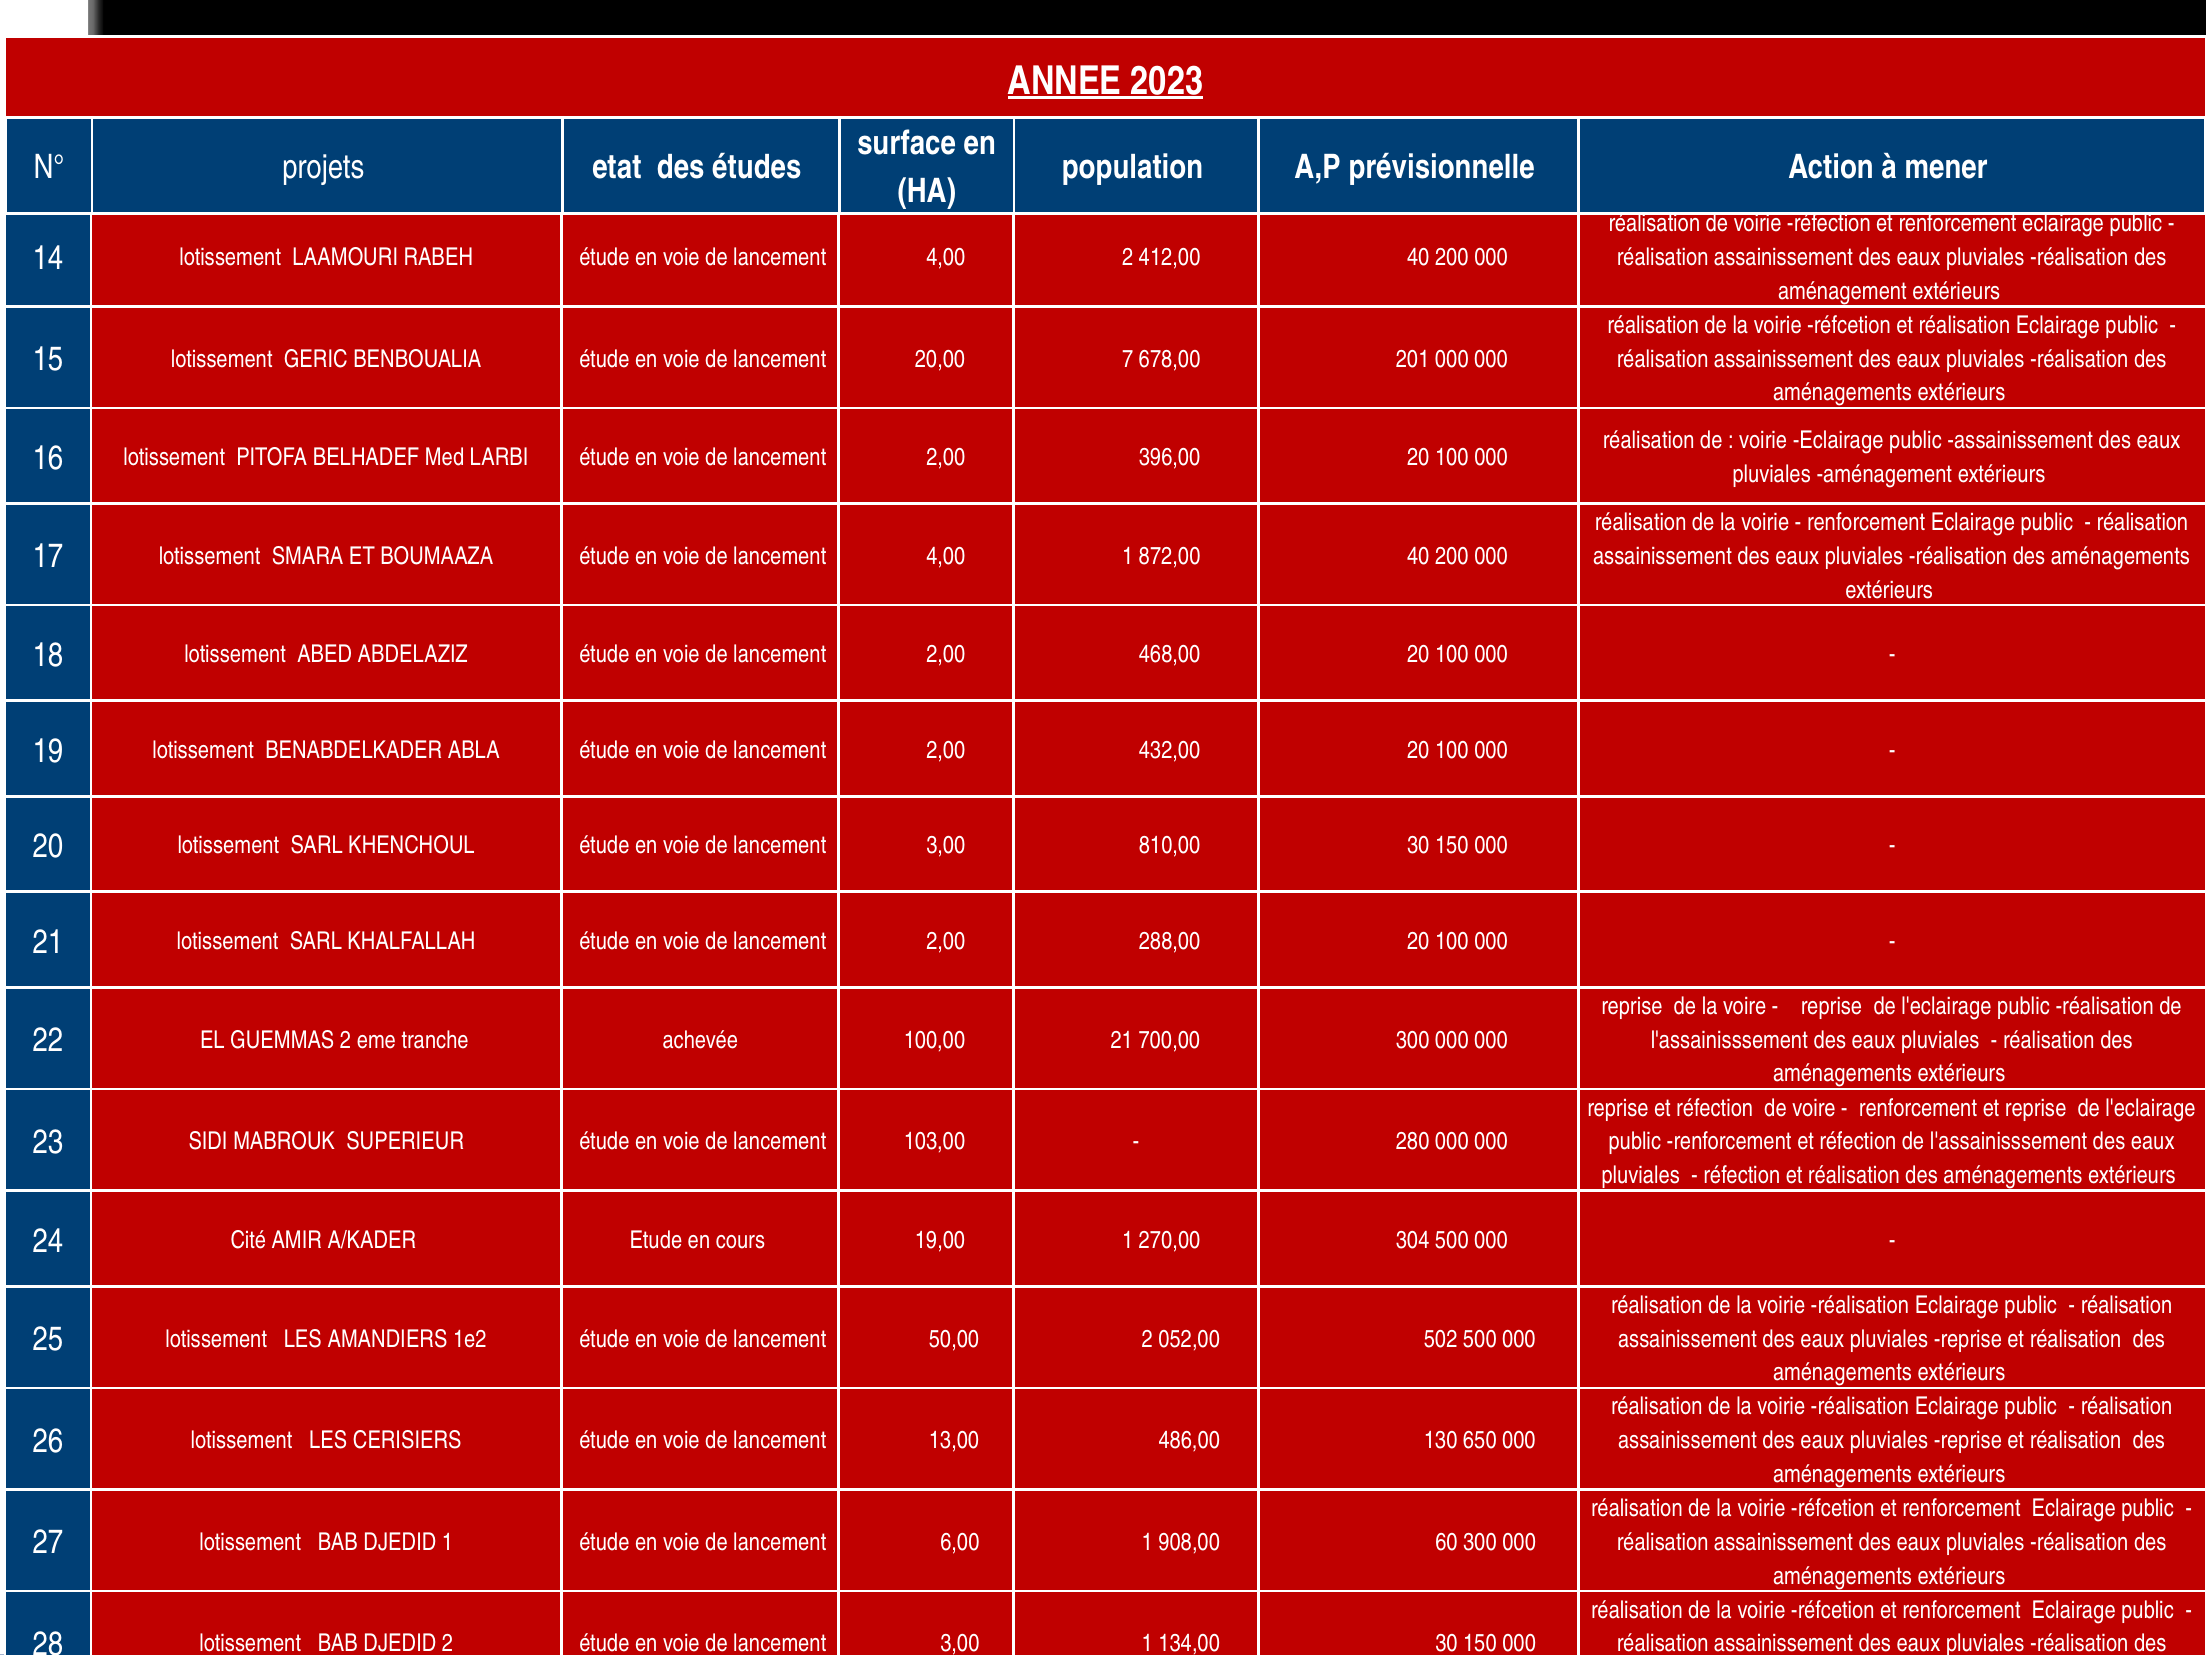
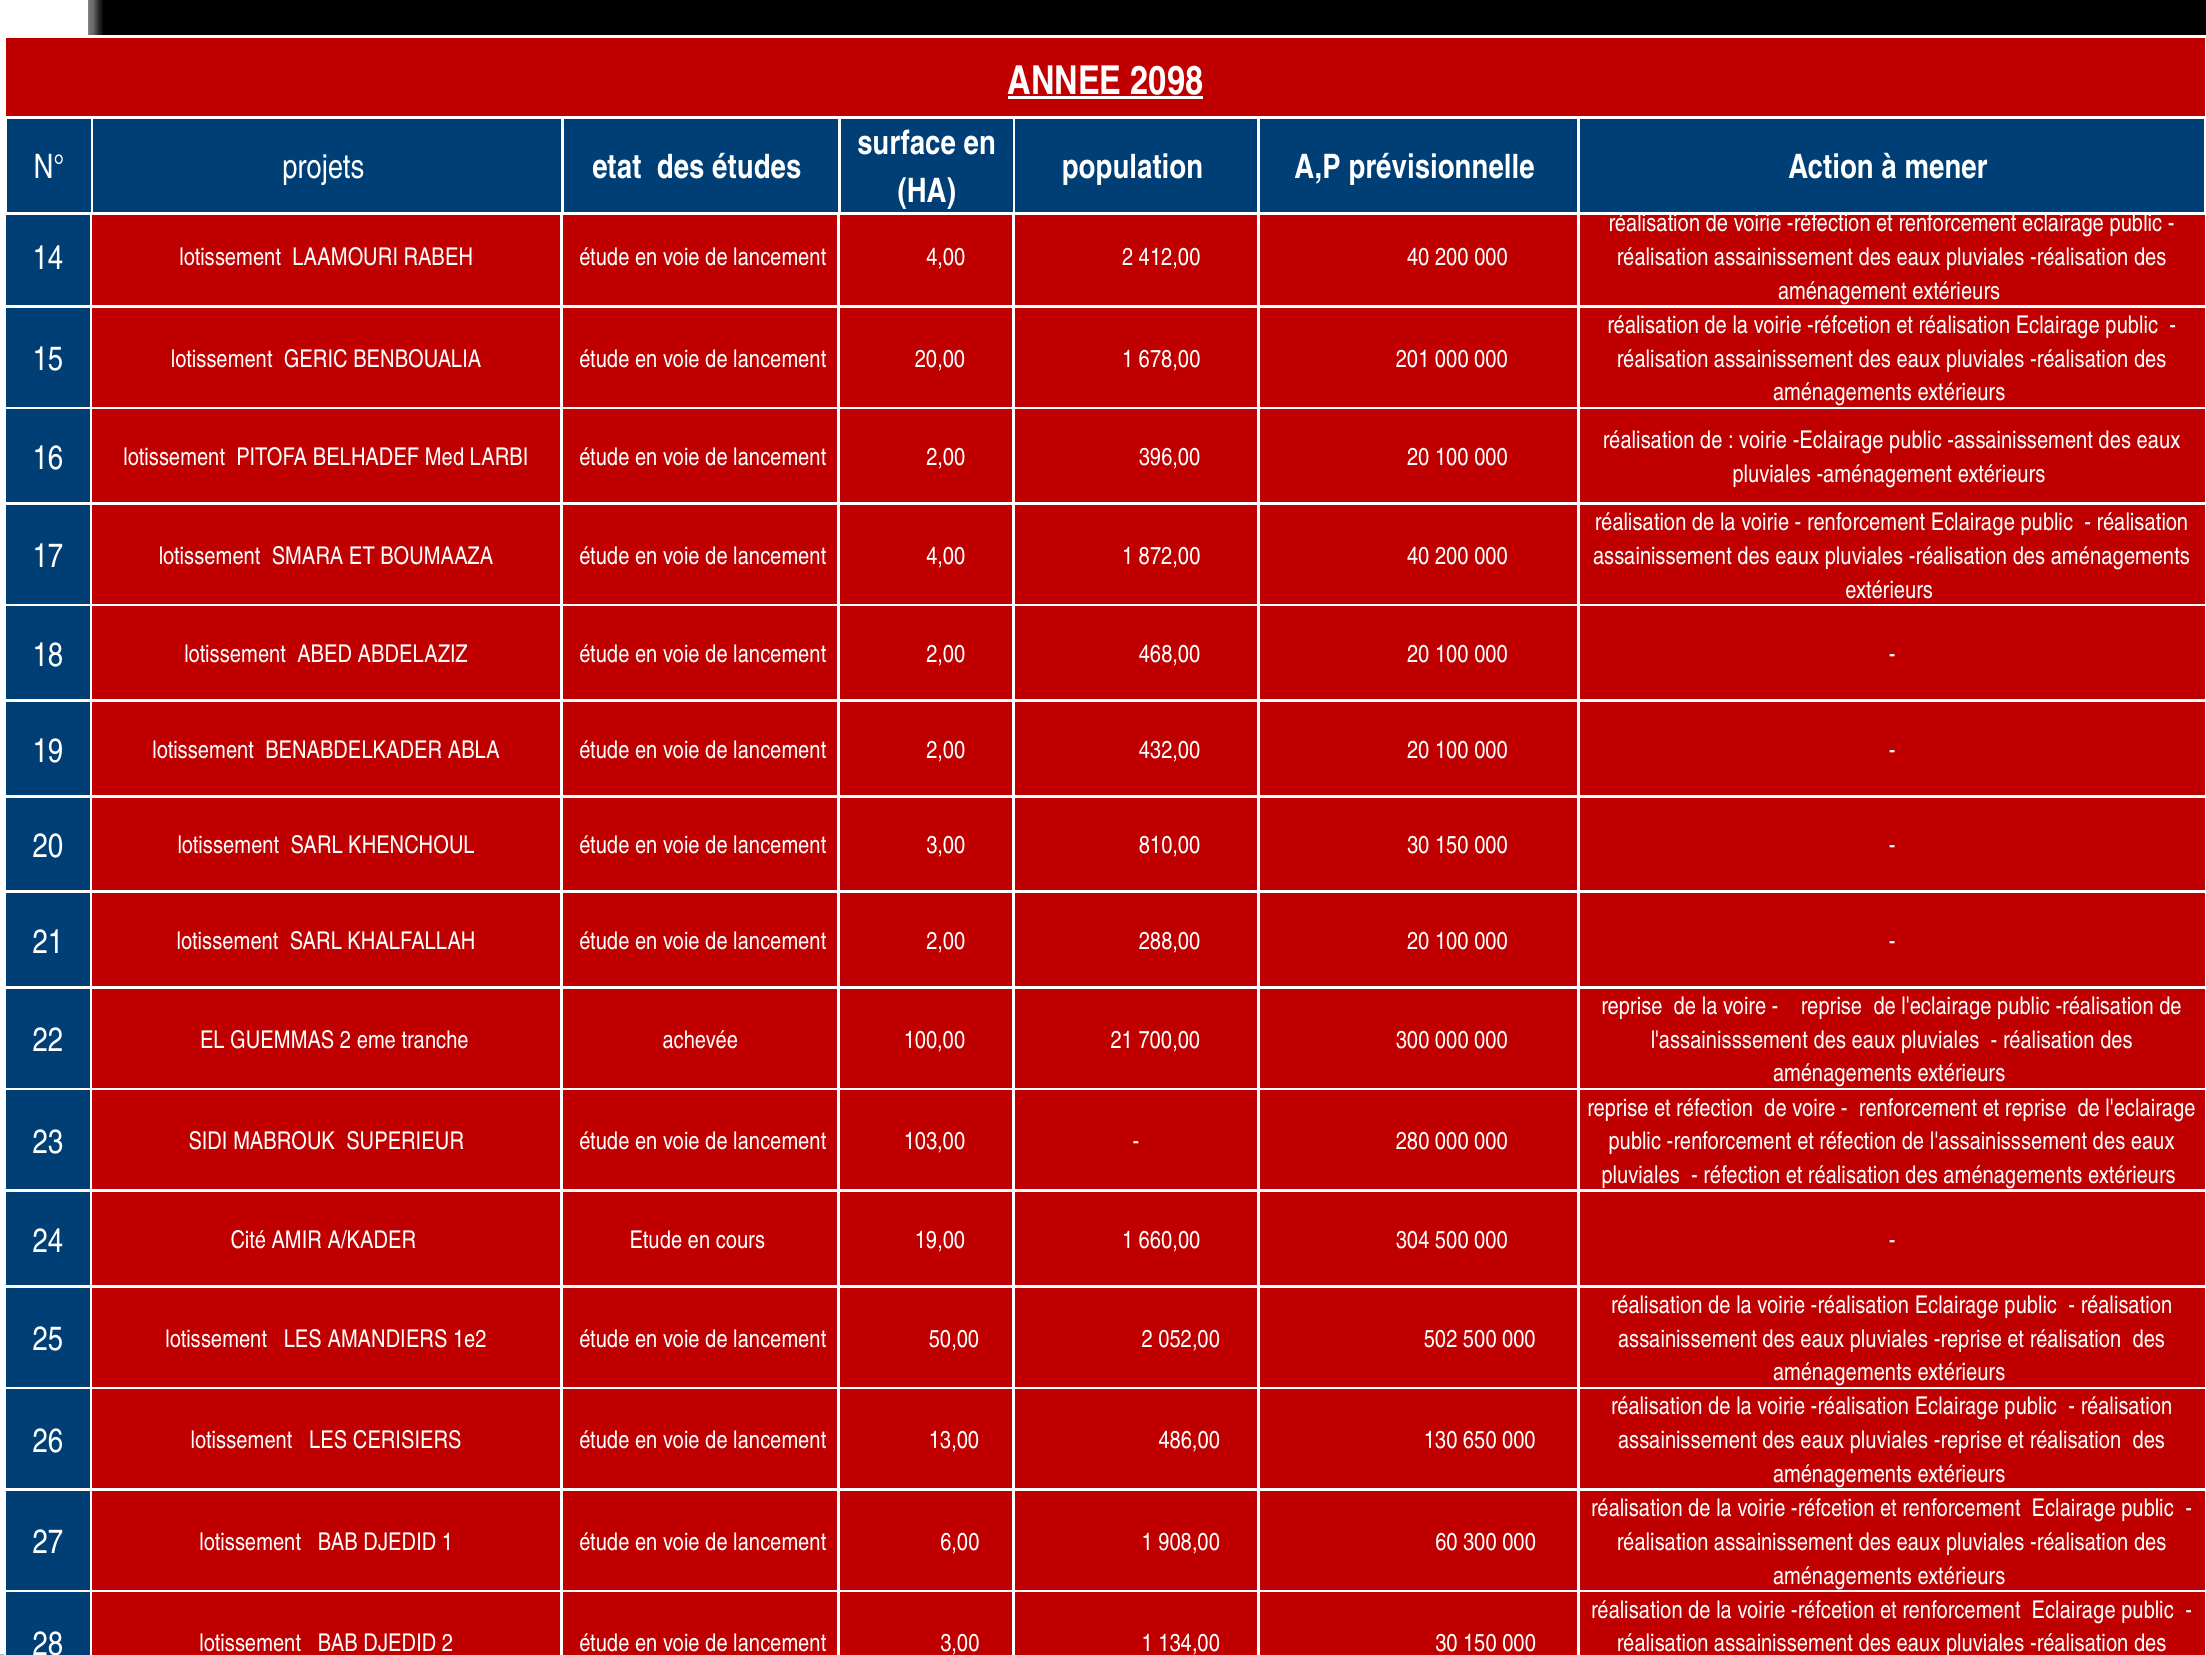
2023: 2023 -> 2098 (1167, 81)
20,00 7: 7 -> 1 (1128, 359)
270,00: 270,00 -> 660,00 (1170, 1240)
